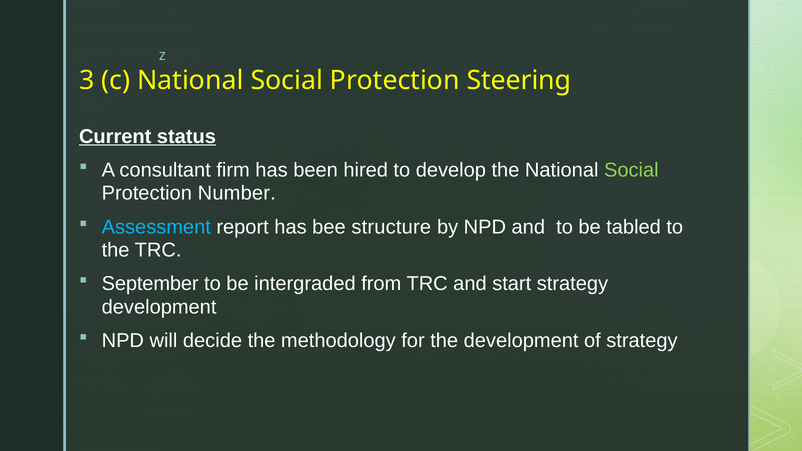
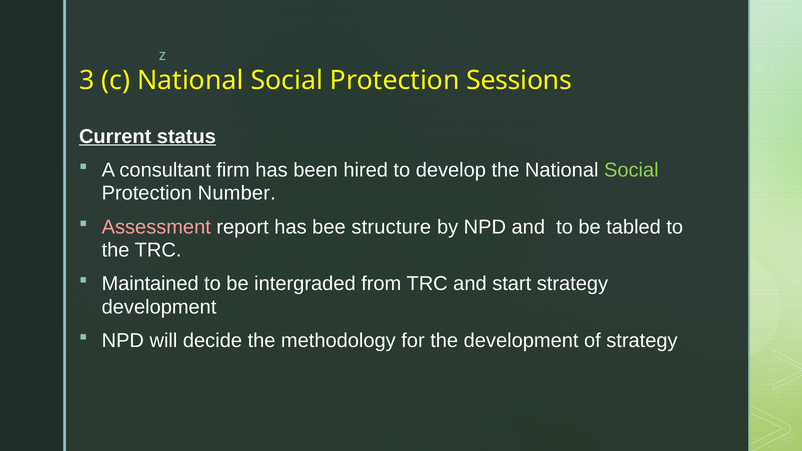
Steering: Steering -> Sessions (519, 81)
Assessment colour: light blue -> pink (156, 227)
September: September -> Maintained (150, 284)
